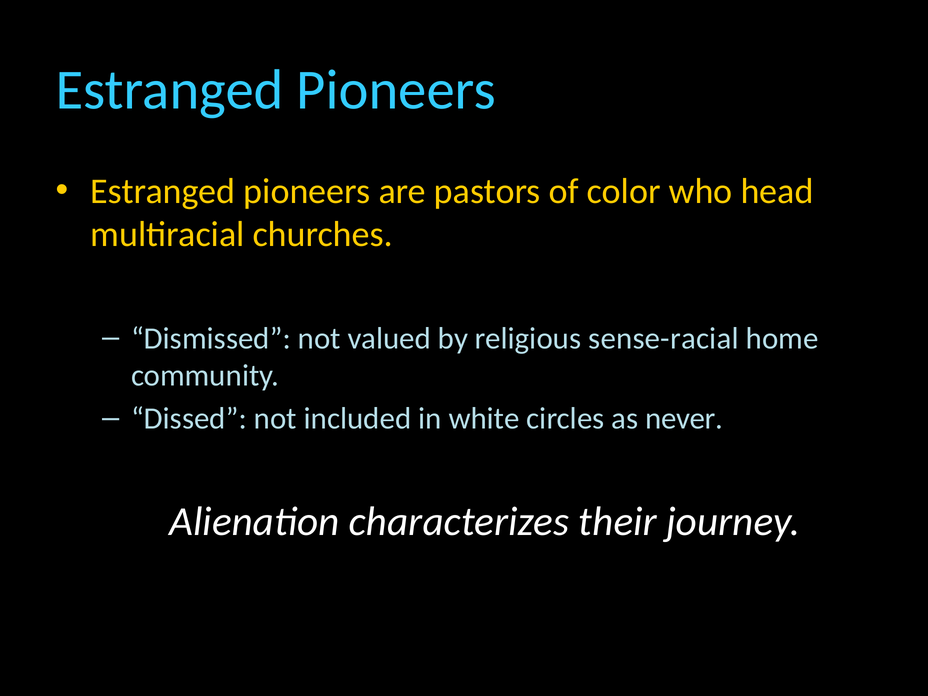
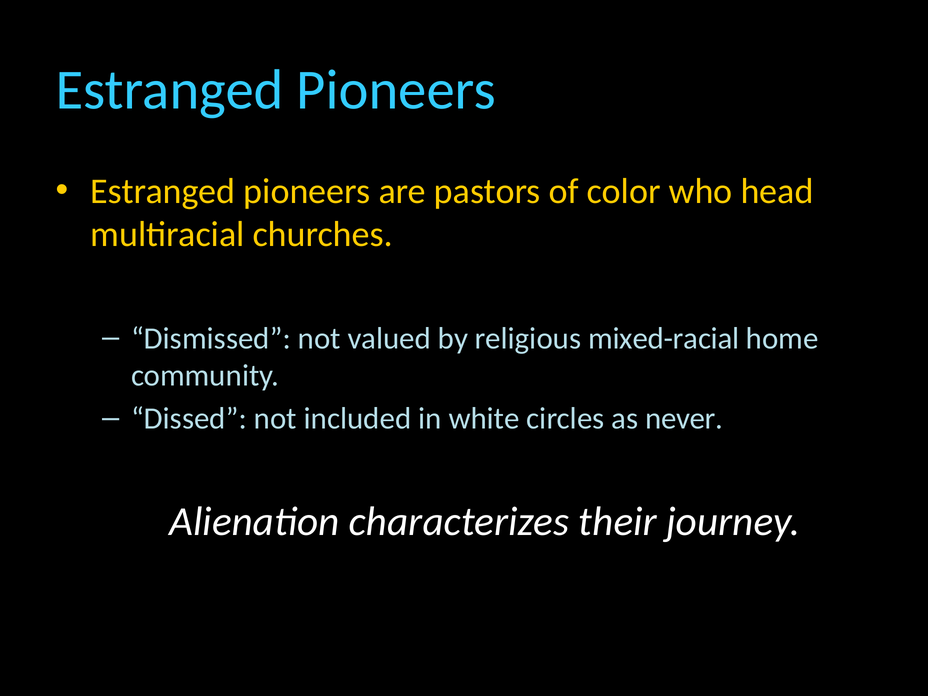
sense-racial: sense-racial -> mixed-racial (664, 338)
